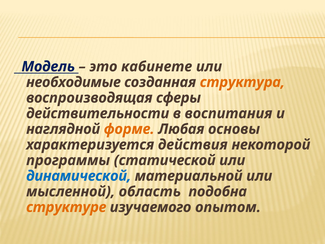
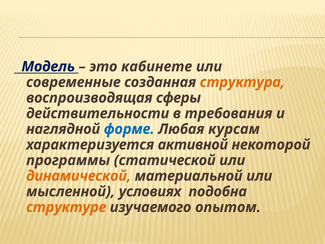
необходимые: необходимые -> современные (73, 82)
воспитания: воспитания -> требования (229, 113)
форме colour: orange -> blue (129, 129)
основы: основы -> курсам (234, 129)
действия: действия -> активной (193, 145)
динамической colour: blue -> orange (79, 176)
область: область -> условиях (150, 191)
